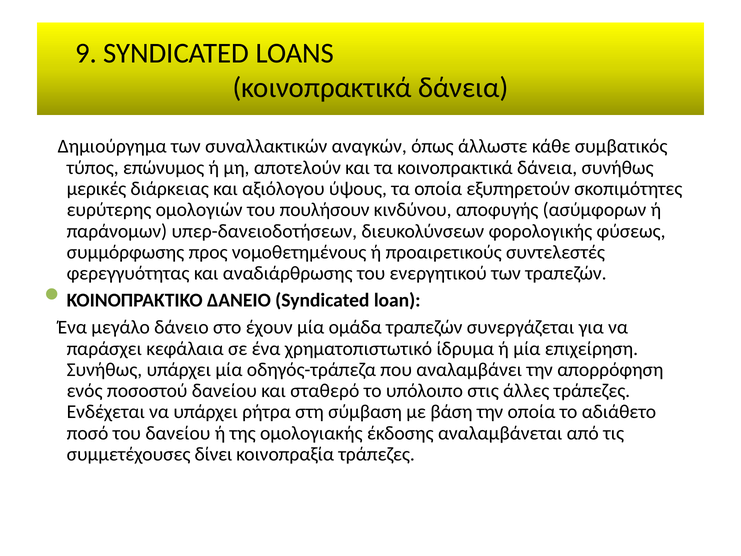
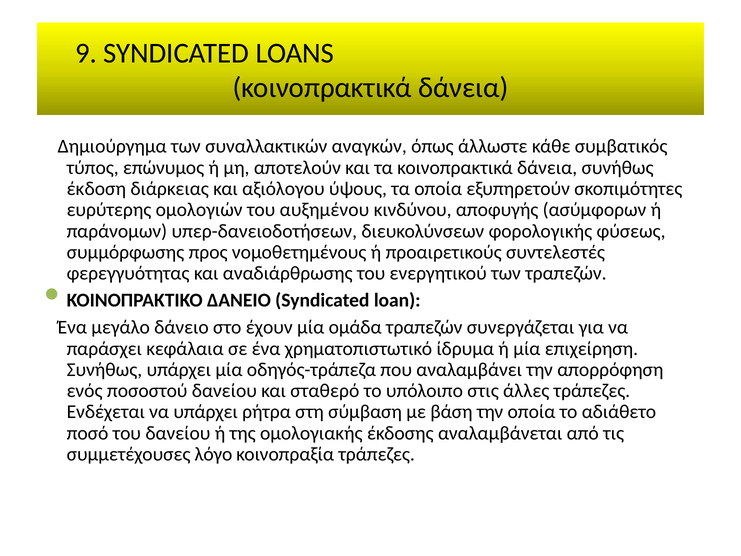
μερικές: μερικές -> έκδοση (96, 189)
πουλήσουν: πουλήσουν -> αυξημένου (324, 210)
δίνει: δίνει -> λόγο (213, 454)
